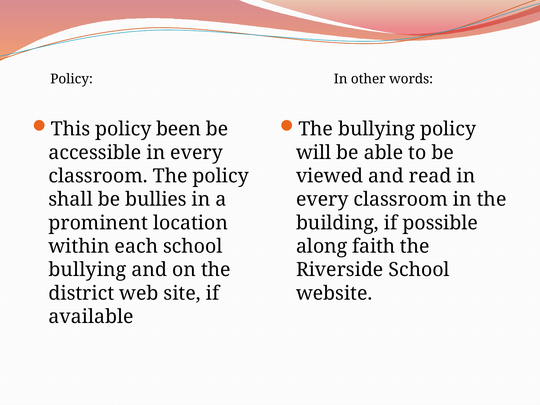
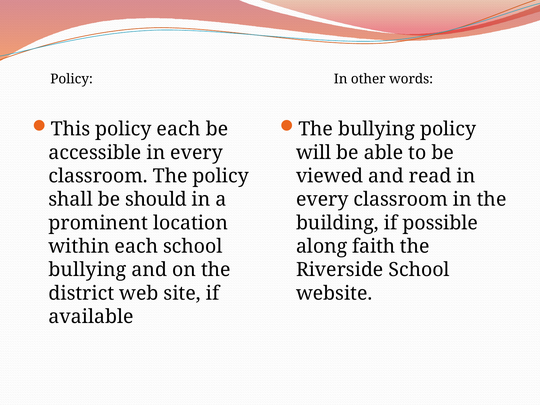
policy been: been -> each (178, 129)
bullies: bullies -> should (156, 200)
